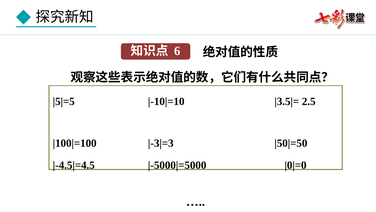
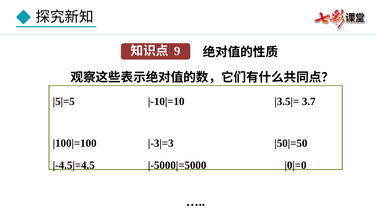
6: 6 -> 9 (177, 51)
2.5: 2.5 -> 3.7 (309, 101)
